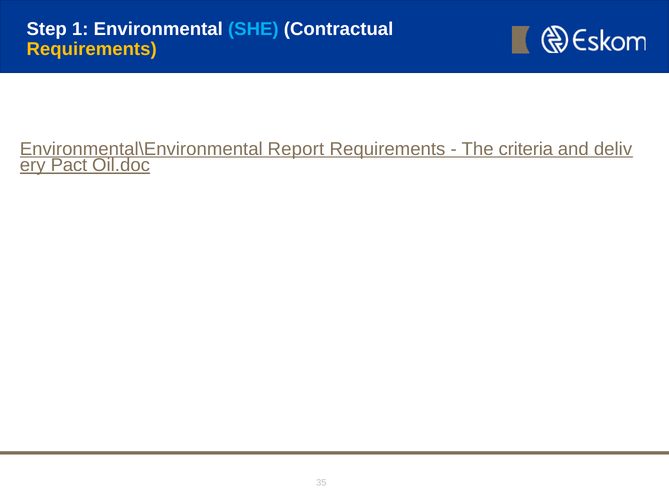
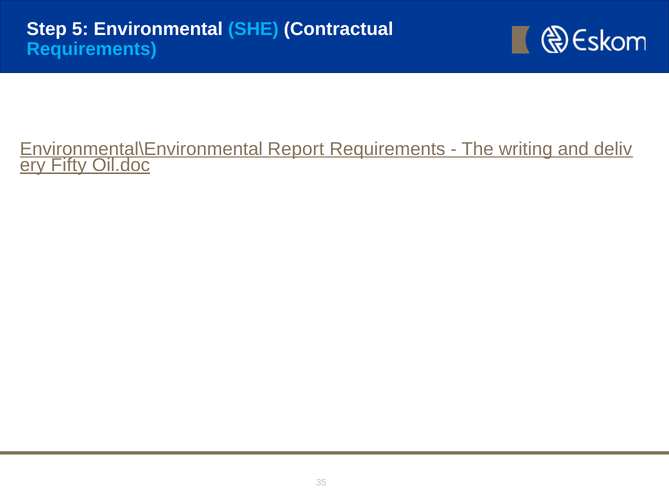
1: 1 -> 5 (80, 29)
Requirements colour: yellow -> light blue (92, 49)
criteria: criteria -> writing (526, 149)
Pact: Pact -> Fifty (69, 165)
